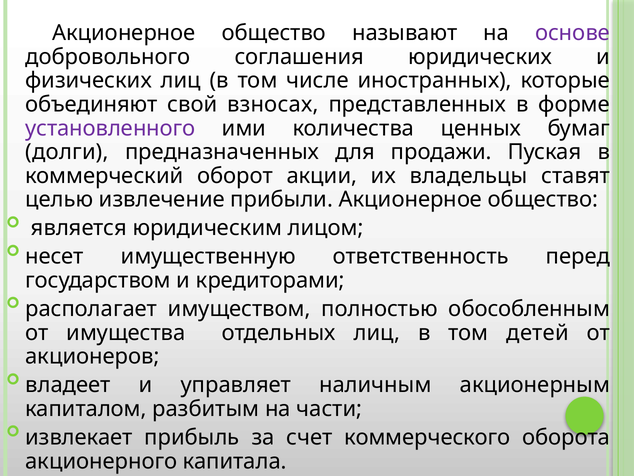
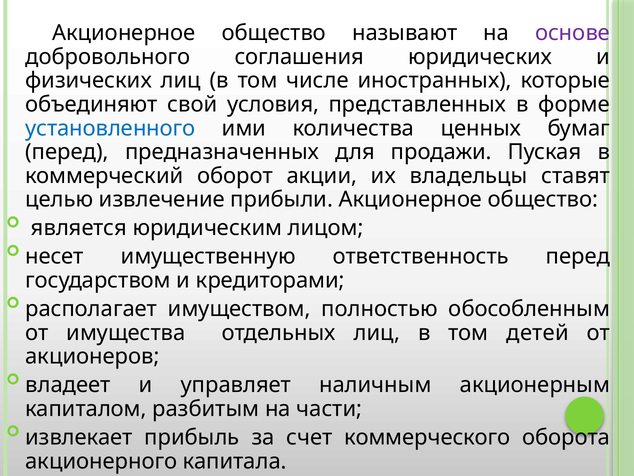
взносах: взносах -> условия (273, 104)
установленного colour: purple -> blue (110, 128)
долги: долги -> перед (67, 152)
